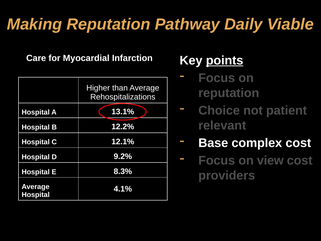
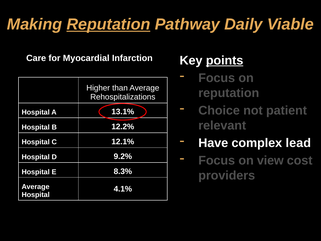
Reputation underline: none -> present (108, 24)
Base: Base -> Have (213, 143)
complex cost: cost -> lead (298, 143)
